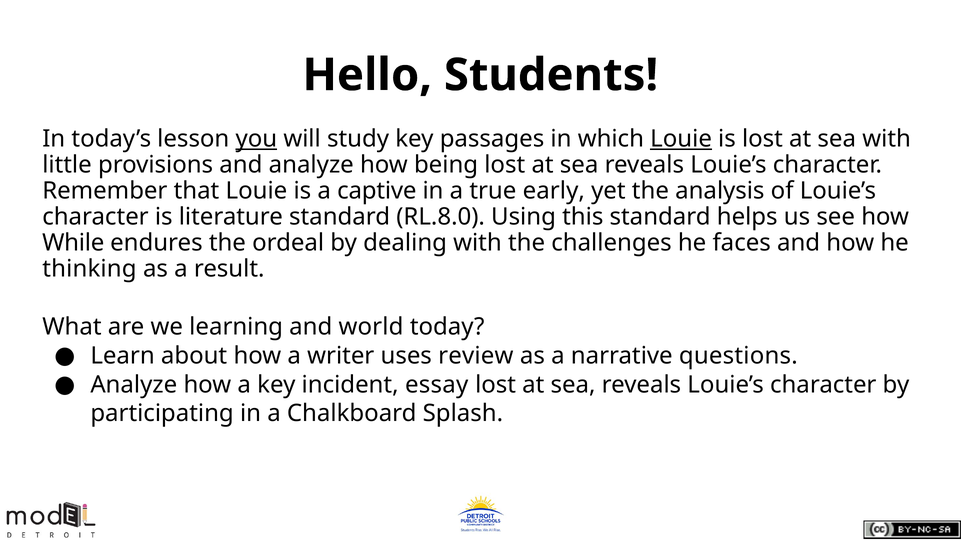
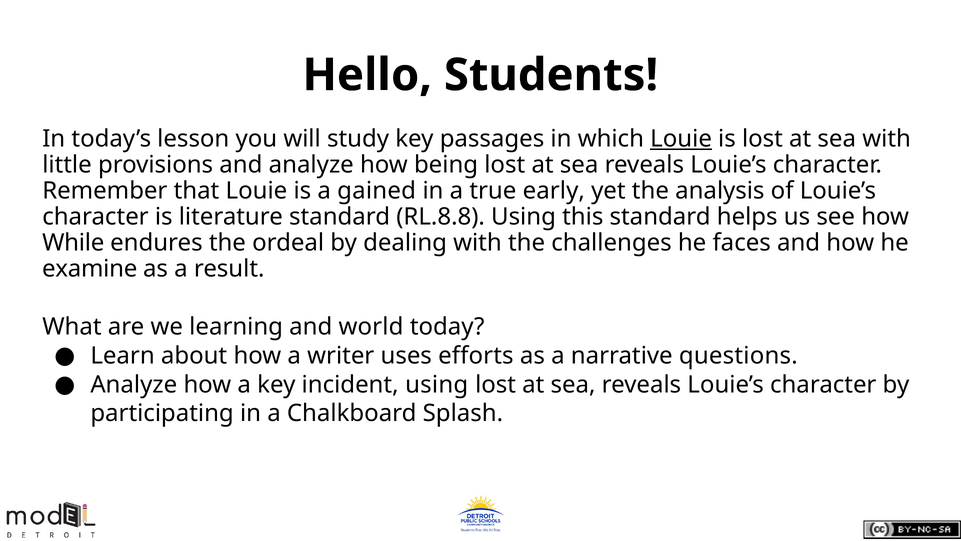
you underline: present -> none (256, 139)
captive: captive -> gained (377, 191)
RL.8.0: RL.8.0 -> RL.8.8 (441, 217)
thinking: thinking -> examine (90, 269)
review: review -> efforts (476, 356)
incident essay: essay -> using (437, 384)
